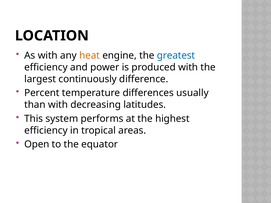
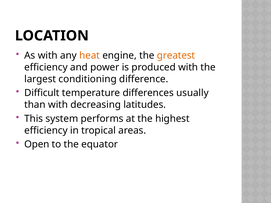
greatest colour: blue -> orange (176, 56)
continuously: continuously -> conditioning (88, 79)
Percent: Percent -> Difficult (42, 93)
